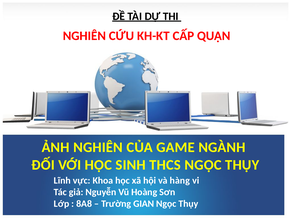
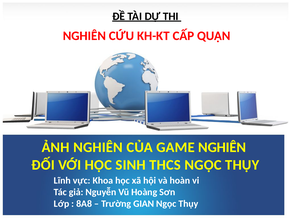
GAME NGÀNH: NGÀNH -> NGHIÊN (222, 148)
hàng: hàng -> hoàn (180, 181)
